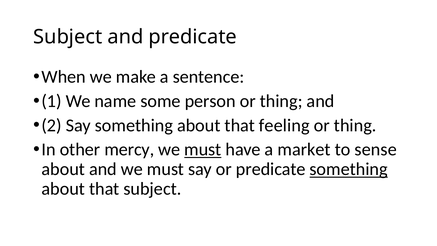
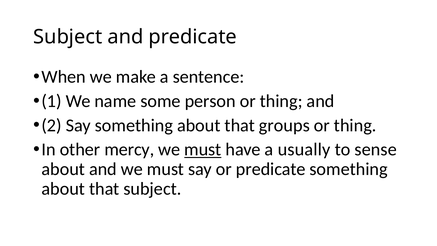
feeling: feeling -> groups (284, 125)
market: market -> usually (304, 149)
something underline: present -> none (349, 169)
